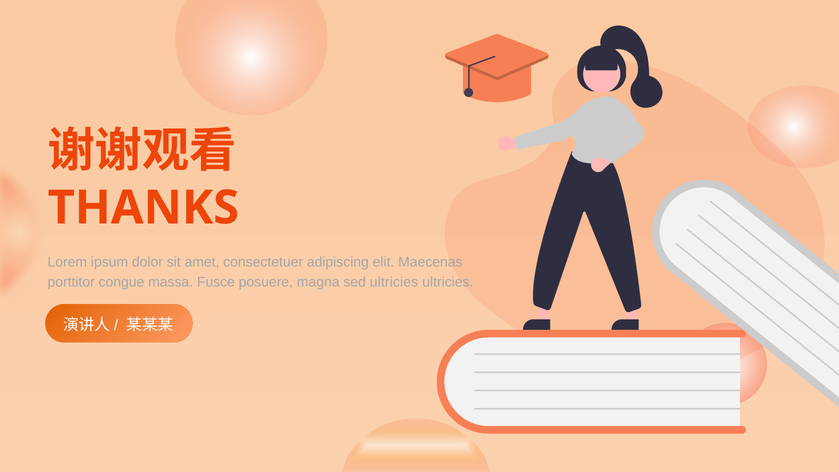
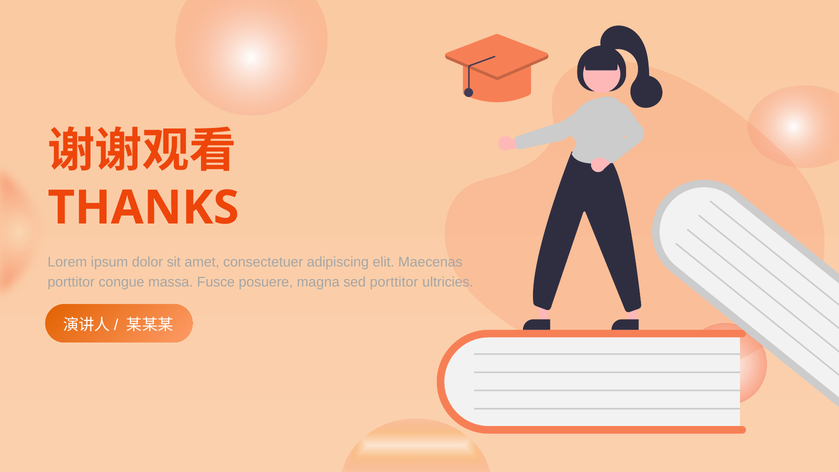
sed ultricies: ultricies -> porttitor (394, 282)
